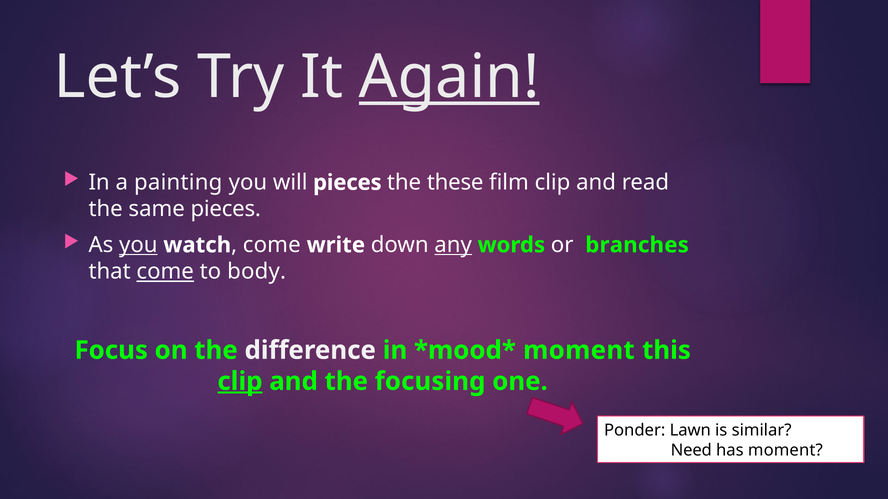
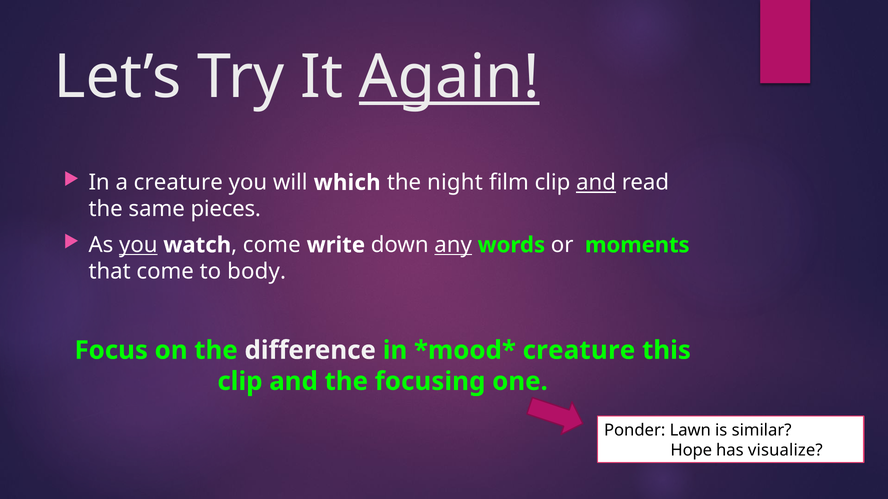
a painting: painting -> creature (178, 183)
will pieces: pieces -> which (347, 183)
these: these -> night (455, 183)
and underline: none -> present (596, 183)
branches: branches -> moments (637, 245)
come underline: present -> none (165, 272)
moment: moment -> creature (579, 351)
clip underline: present -> none (240, 382)
Need: Need -> Hope (691, 451)
has moment: moment -> visualize (785, 451)
